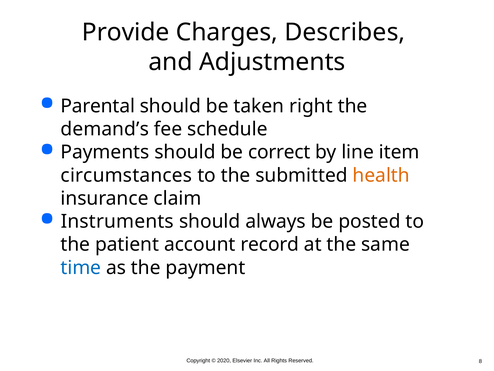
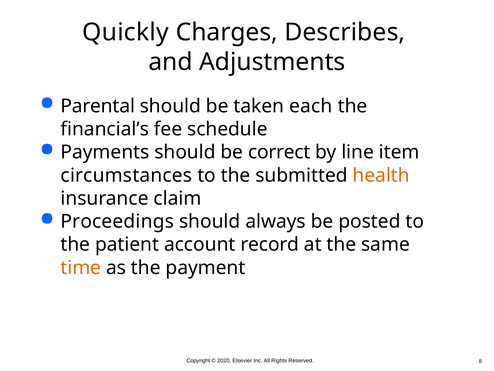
Provide: Provide -> Quickly (126, 32)
right: right -> each (311, 106)
demand’s: demand’s -> financial’s (105, 129)
Instruments: Instruments -> Proceedings (117, 221)
time colour: blue -> orange (81, 267)
